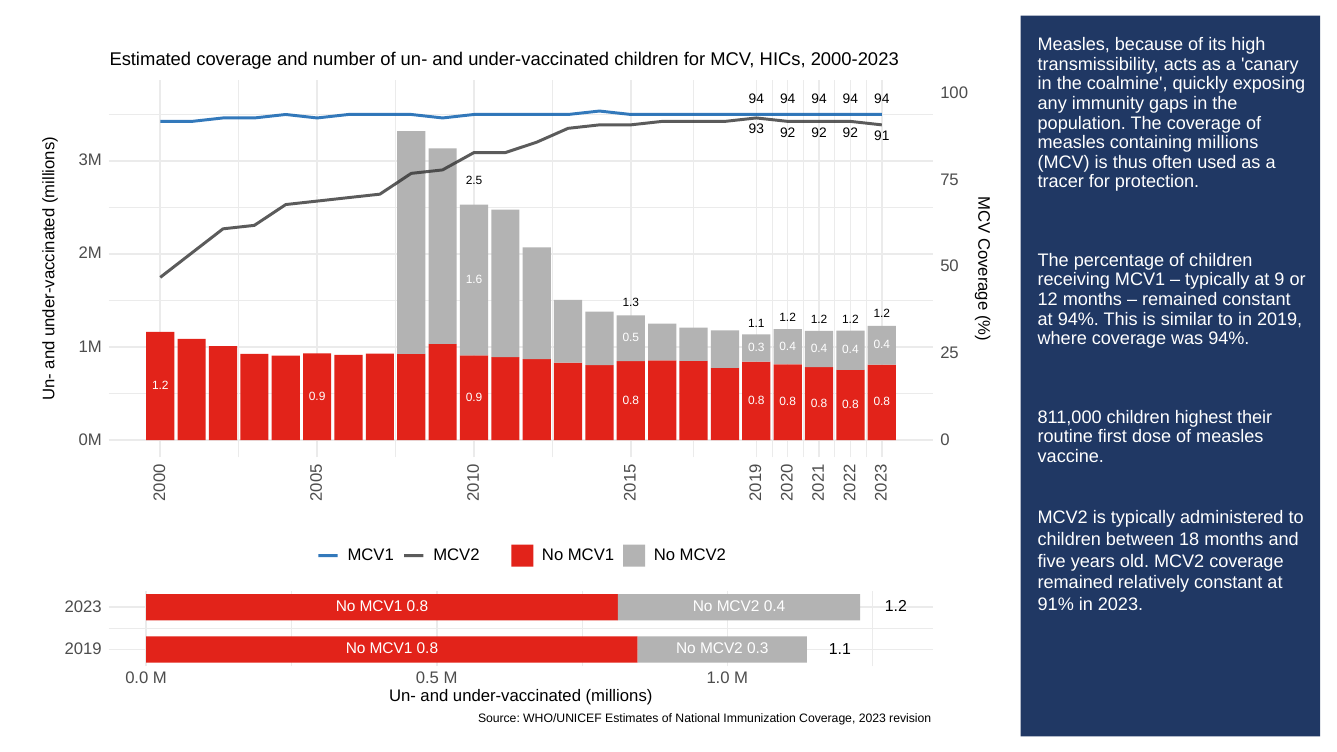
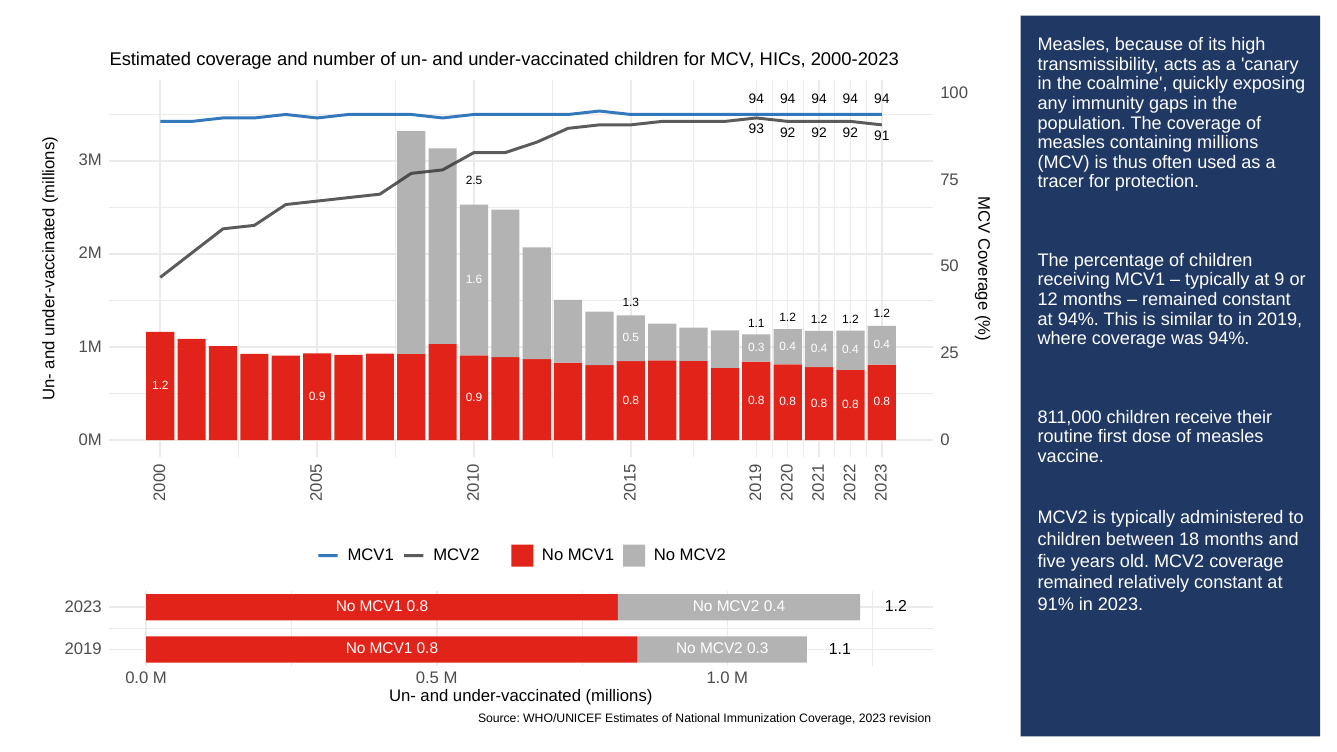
highest: highest -> receive (1204, 417)
